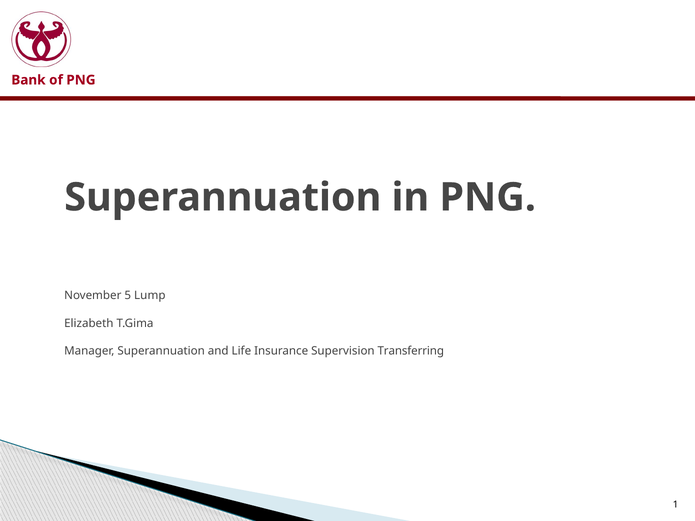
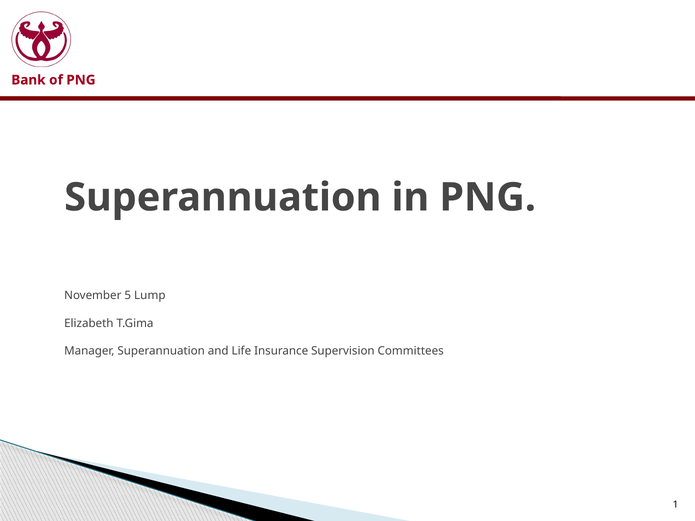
Transferring: Transferring -> Committees (411, 351)
